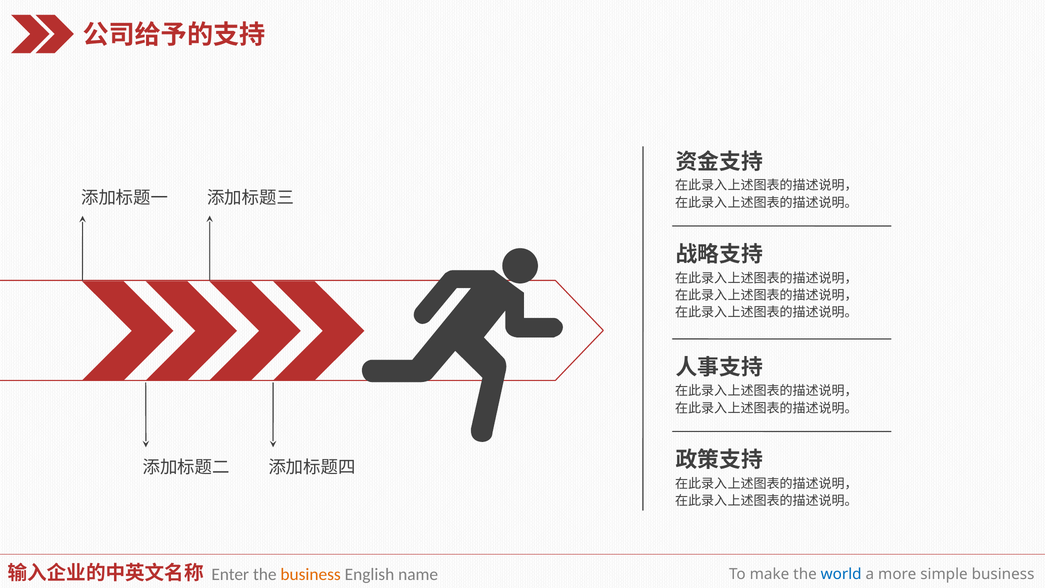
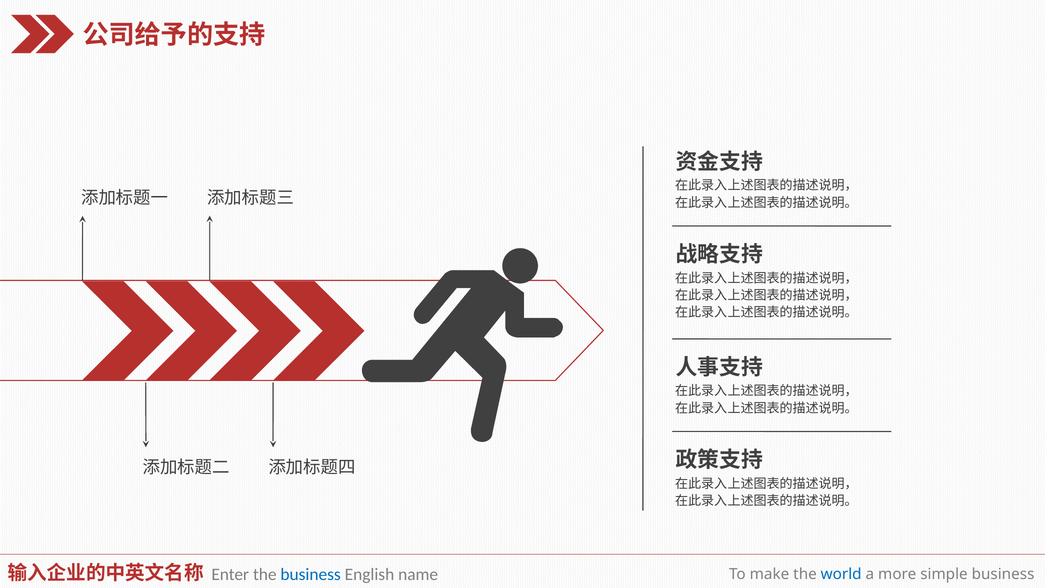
business colour: orange -> blue (311, 574)
